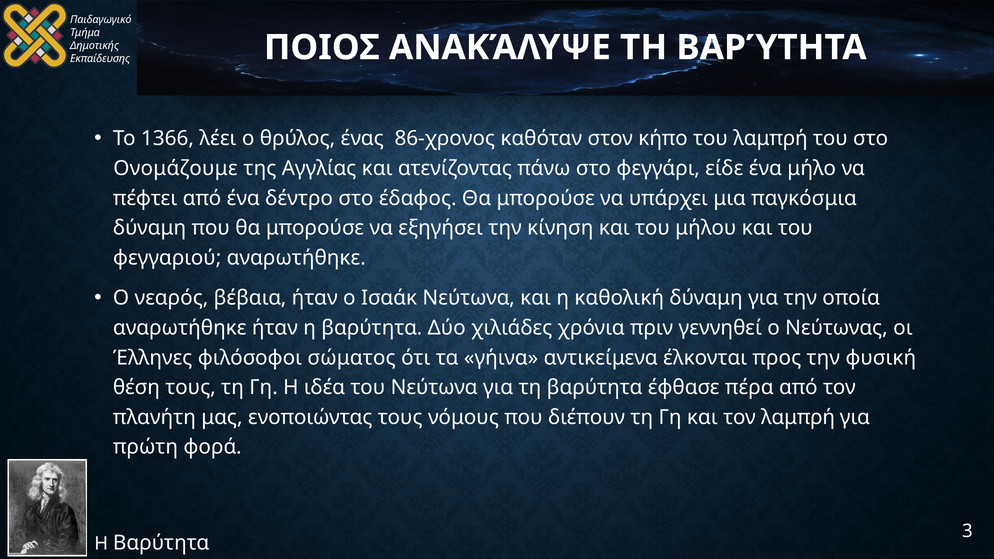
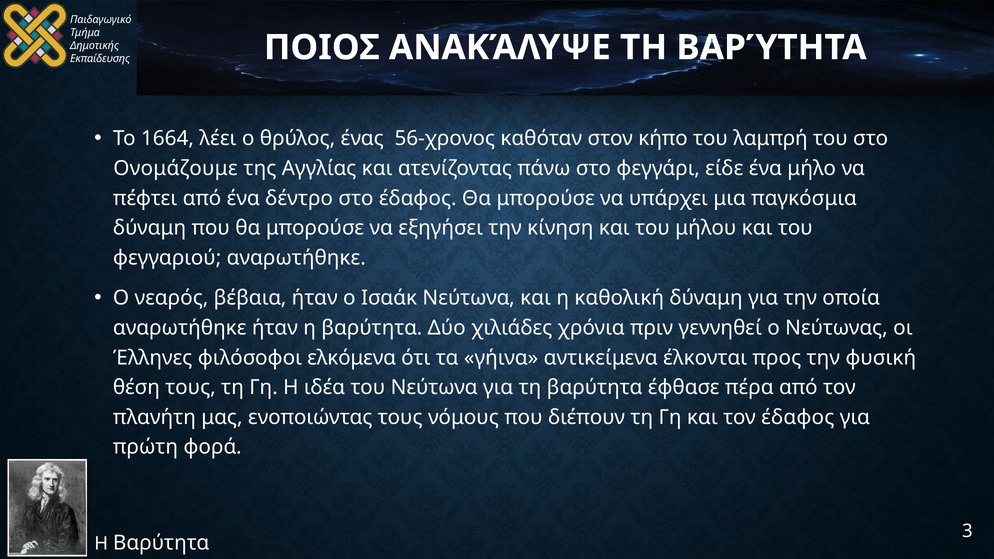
1366: 1366 -> 1664 (167, 139)
86-χρονος: 86-χρονος -> 56-χρονος (445, 139)
σώματος: σώματος -> ελκόμενα (352, 358)
τον λαμπρή: λαμπρή -> έδαφος (798, 417)
